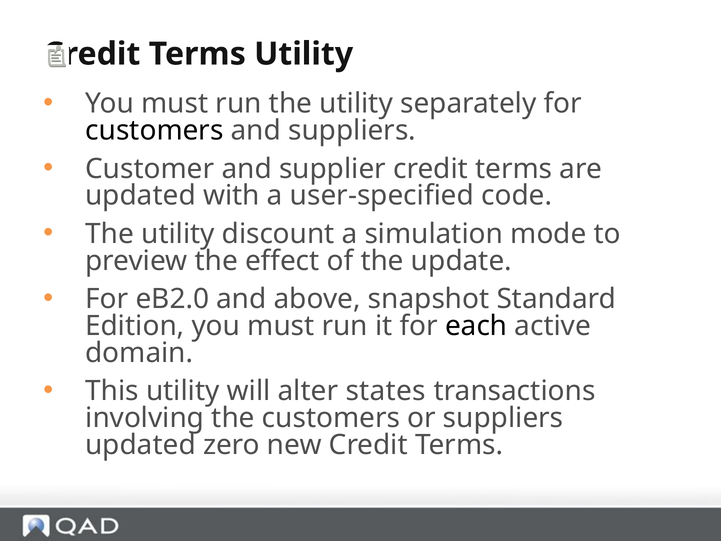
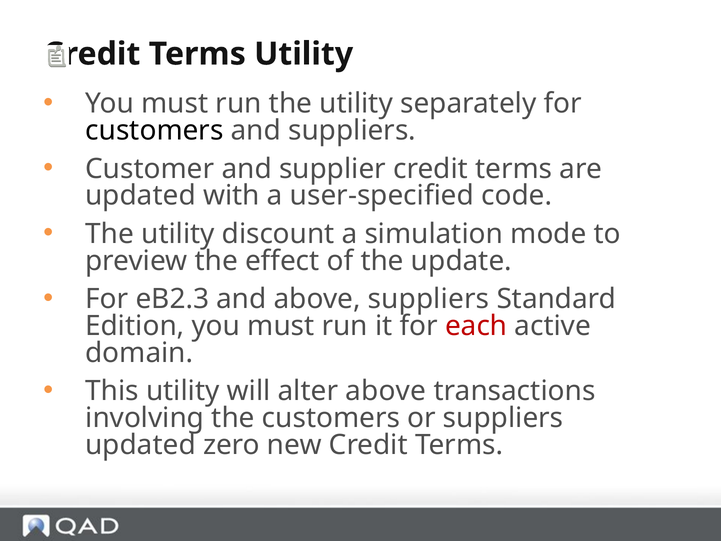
eB2.0: eB2.0 -> eB2.3 (172, 299)
above snapshot: snapshot -> suppliers (429, 299)
each colour: black -> red (476, 326)
alter states: states -> above (386, 391)
